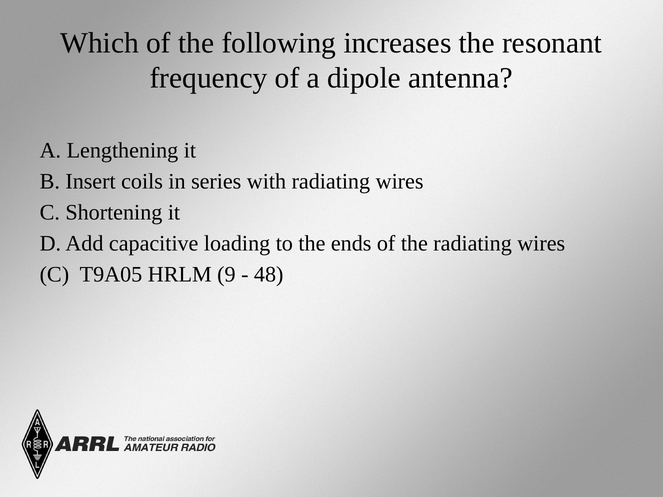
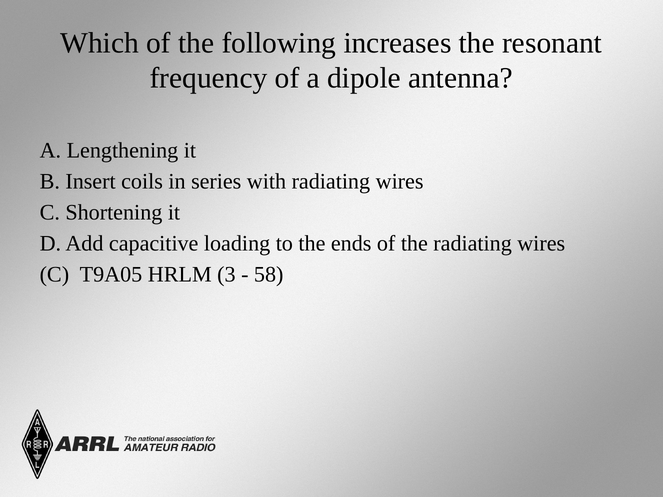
9: 9 -> 3 (226, 274)
48: 48 -> 58 (269, 274)
